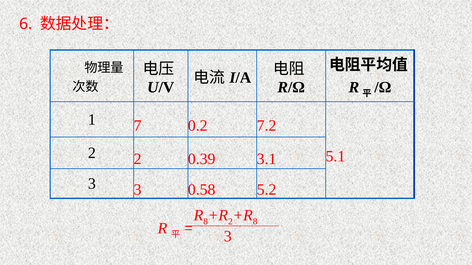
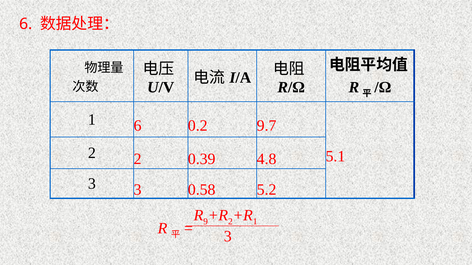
1 7: 7 -> 6 (138, 125)
7.2: 7.2 -> 9.7 (267, 125)
3.1: 3.1 -> 4.8 (267, 159)
8: 8 -> 9 (206, 221)
8: 8 -> 1 (255, 221)
